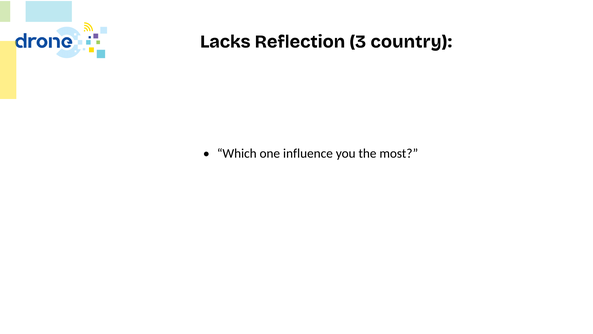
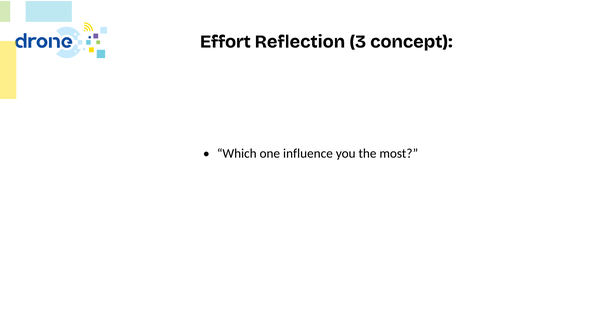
Lacks: Lacks -> Effort (225, 41)
country: country -> concept (411, 41)
